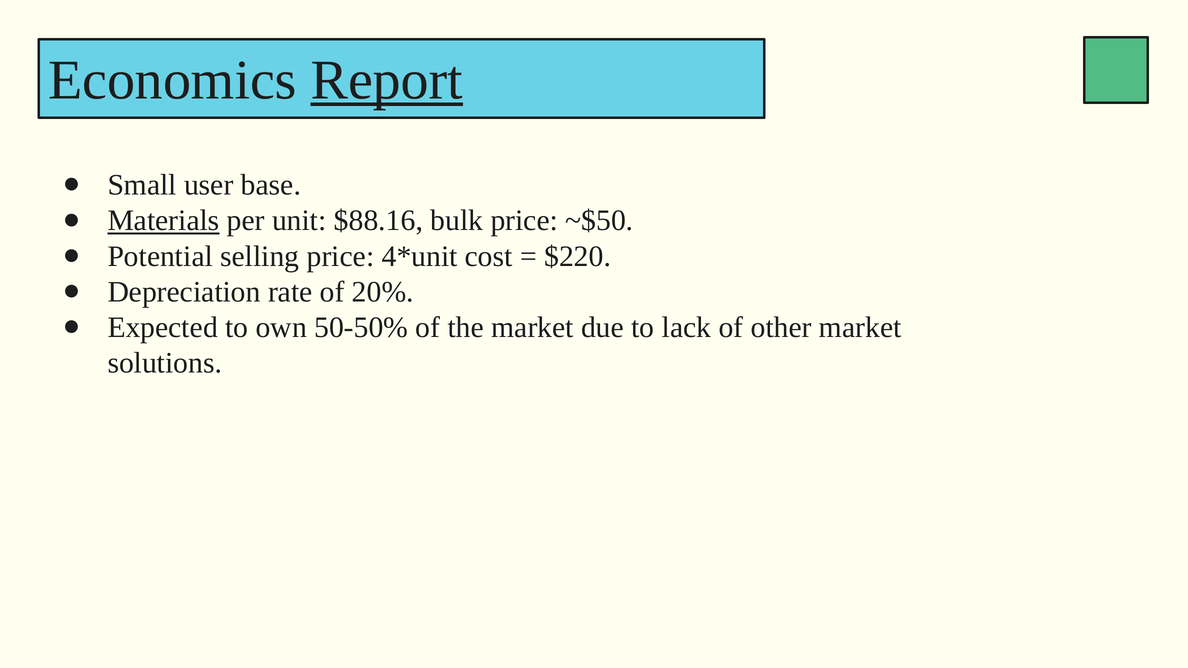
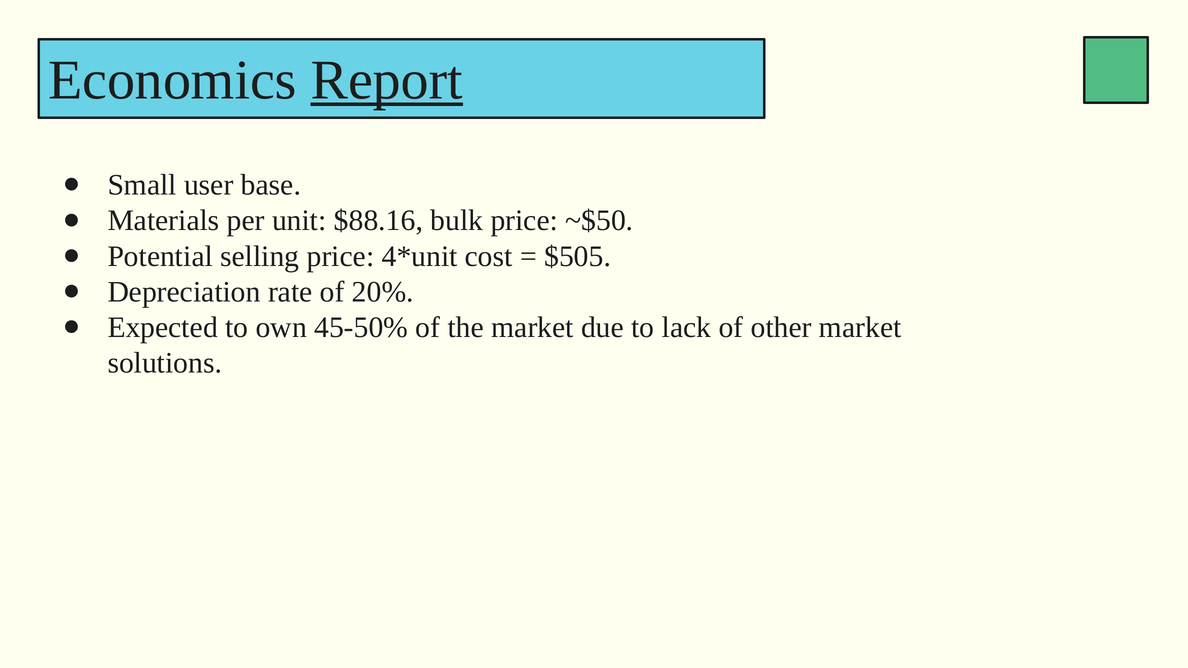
Materials underline: present -> none (164, 221)
$220: $220 -> $505 (578, 256)
50-50%: 50-50% -> 45-50% (361, 328)
